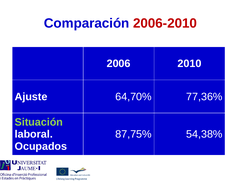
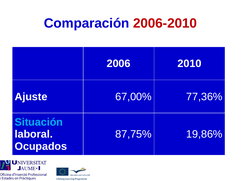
64,70%: 64,70% -> 67,00% (134, 97)
Situación colour: light green -> light blue (39, 122)
54,38%: 54,38% -> 19,86% (204, 134)
